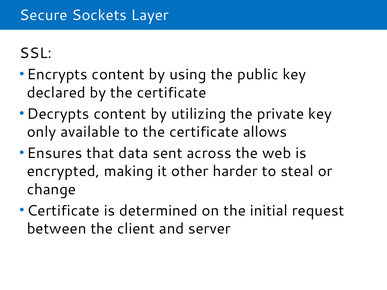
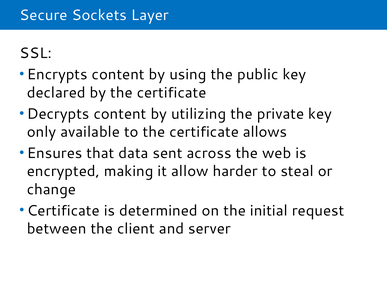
other: other -> allow (190, 171)
